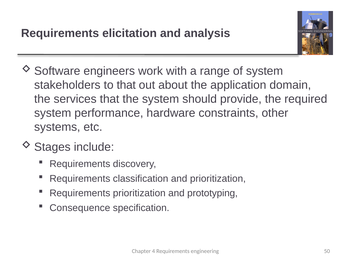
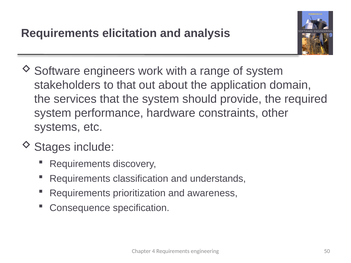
and prioritization: prioritization -> understands (218, 179)
prototyping: prototyping -> awareness (212, 193)
